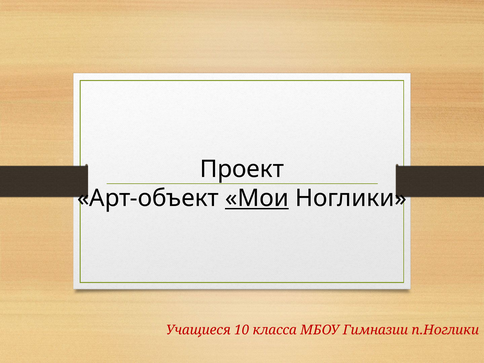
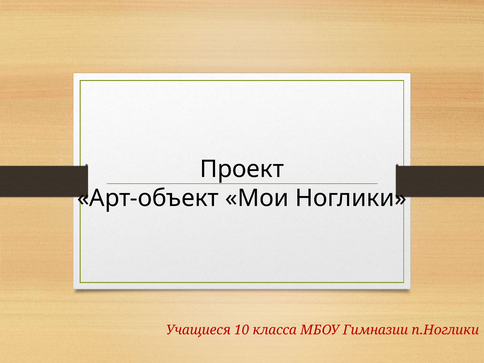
Мои underline: present -> none (257, 198)
